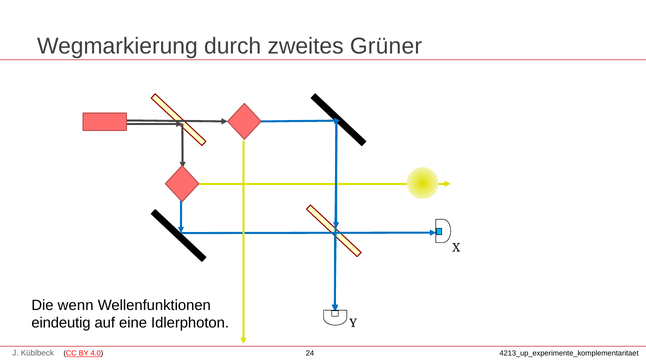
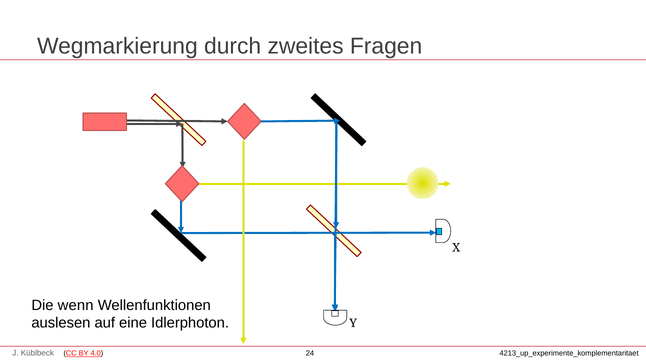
Grüner: Grüner -> Fragen (386, 46)
eindeutig: eindeutig -> auslesen (61, 322)
